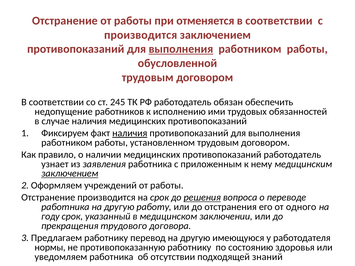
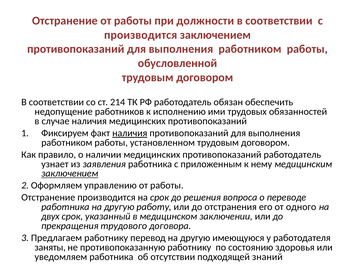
отменяется: отменяется -> должности (205, 21)
выполнения underline: present -> none (181, 49)
245: 245 -> 214 (118, 102)
учреждений: учреждений -> управлению (110, 186)
решения underline: present -> none (202, 198)
году: году -> двух (50, 217)
нормы: нормы -> заняты (50, 248)
